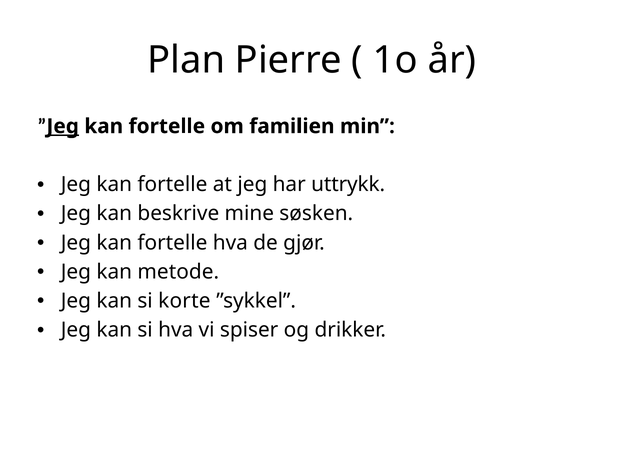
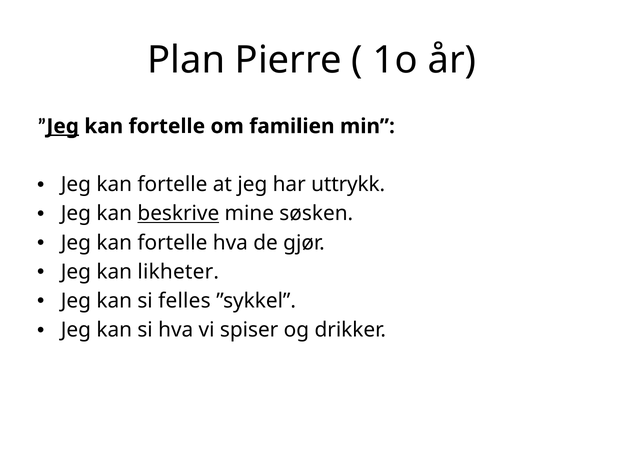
beskrive underline: none -> present (178, 214)
metode: metode -> likheter (178, 272)
korte: korte -> felles (184, 301)
